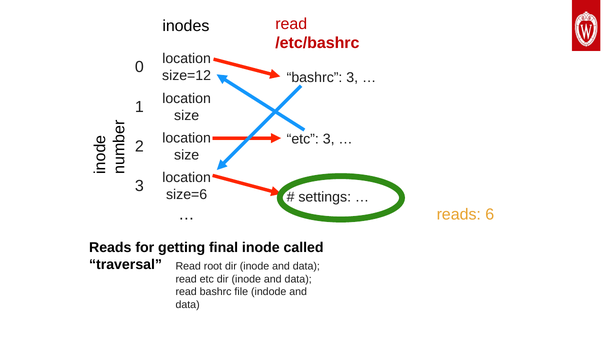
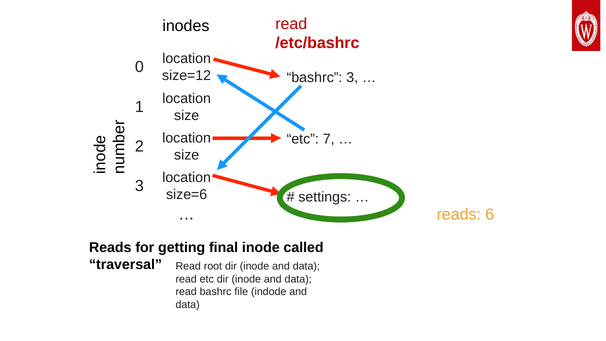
3: 3 -> 7 (329, 139)
